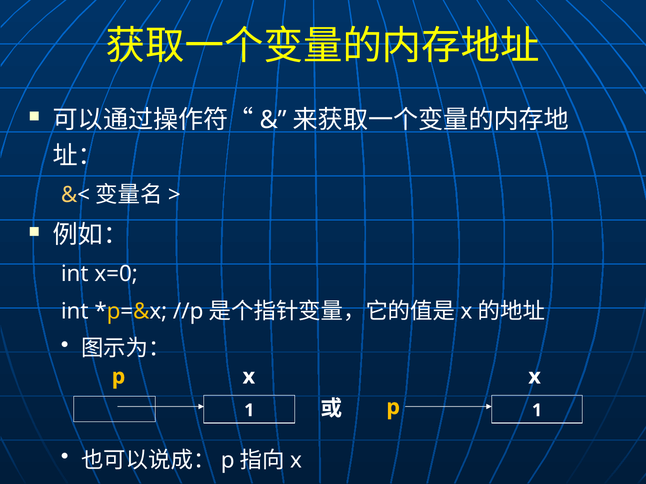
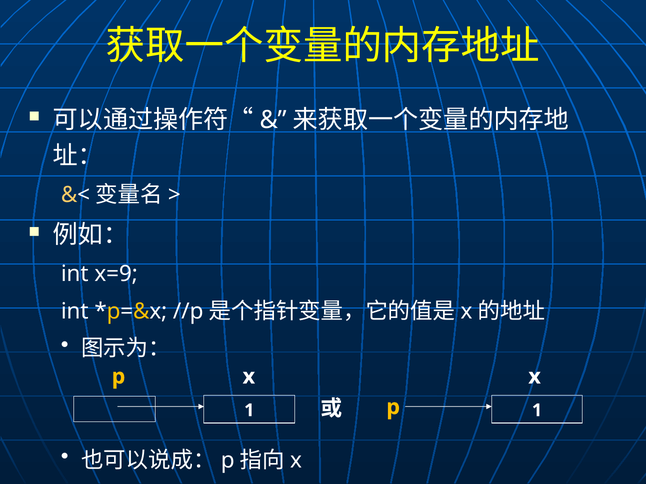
x=0: x=0 -> x=9 (116, 274)
